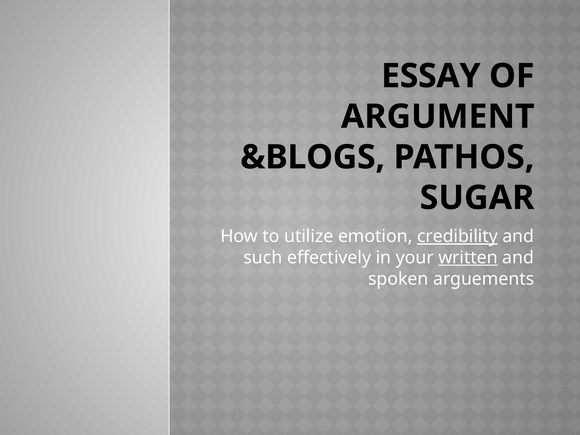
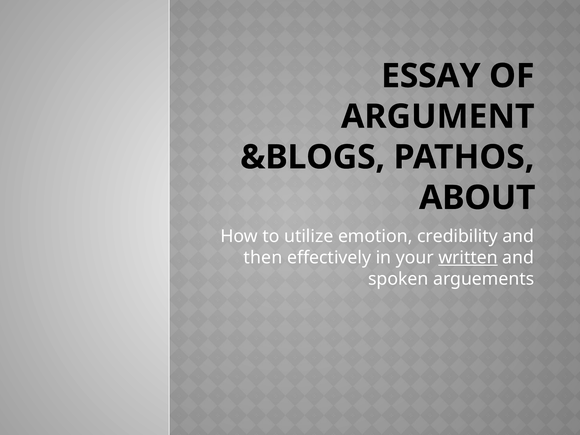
SUGAR: SUGAR -> ABOUT (477, 198)
credibility underline: present -> none (457, 236)
such: such -> then (263, 258)
